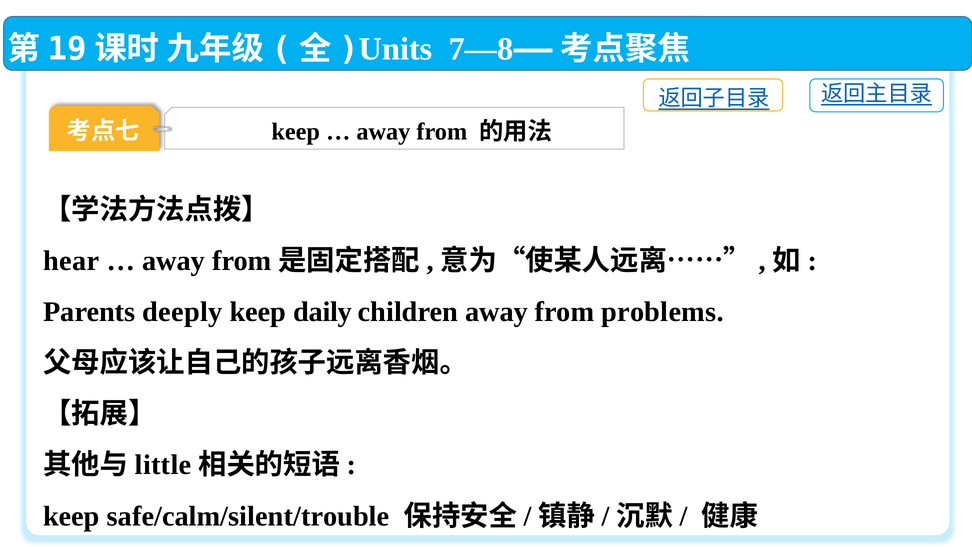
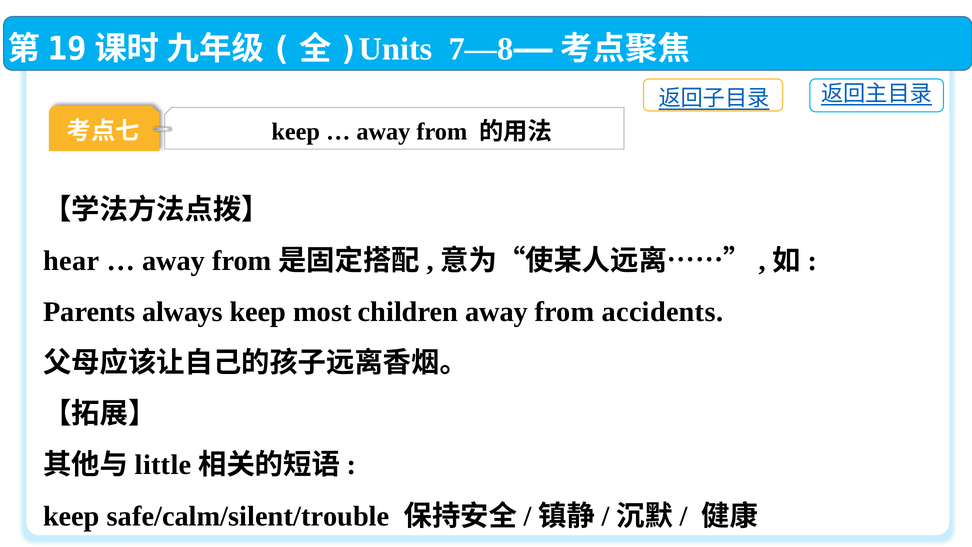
deeply: deeply -> always (183, 312)
daily: daily -> most (322, 312)
problems: problems -> accidents (662, 312)
